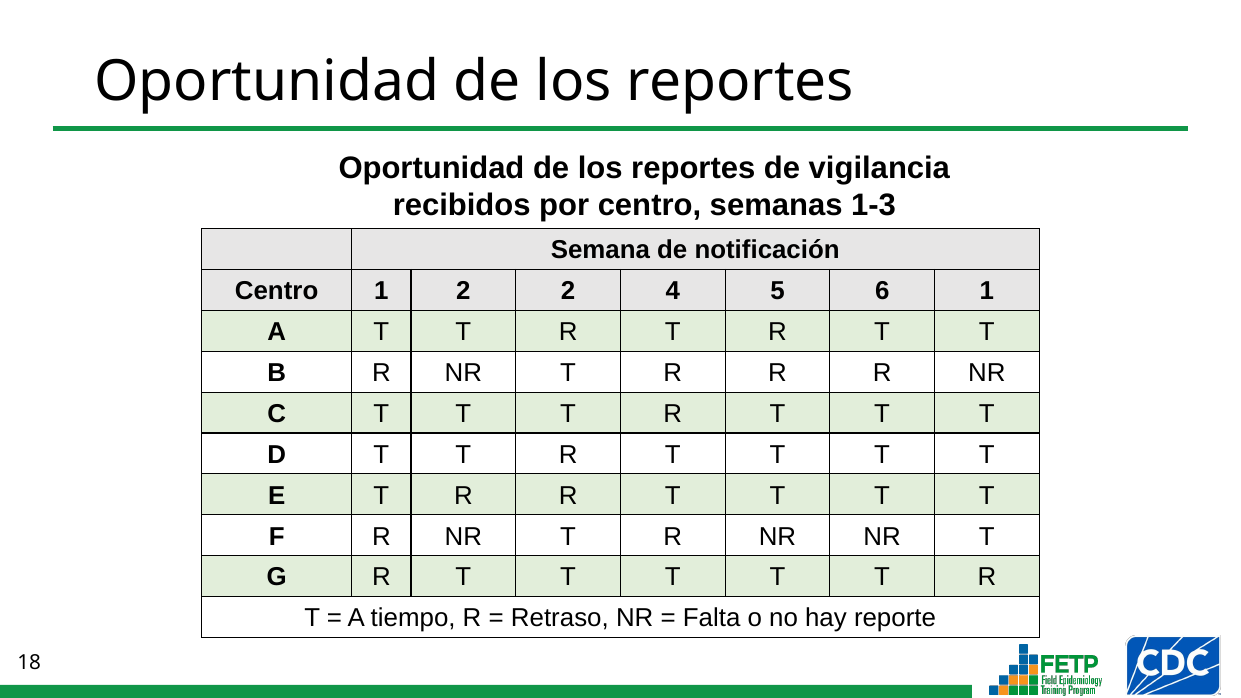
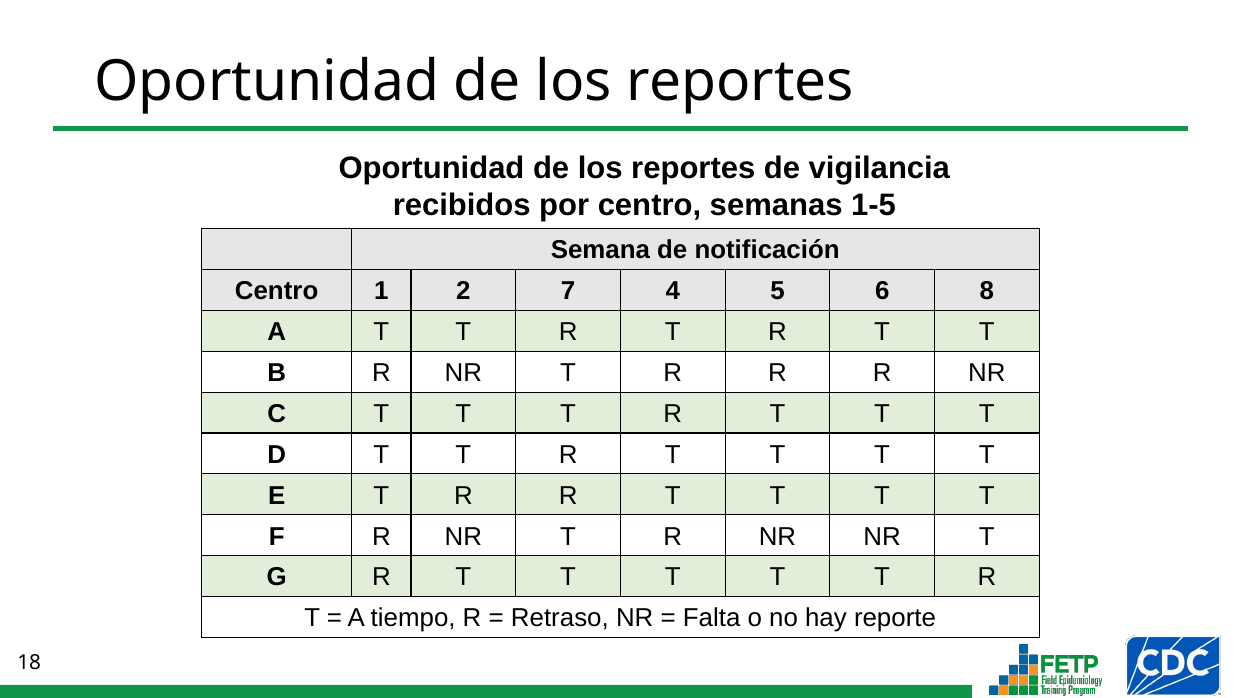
1-3: 1-3 -> 1-5 (874, 205)
2 2: 2 -> 7 (568, 291)
6 1: 1 -> 8 (987, 291)
